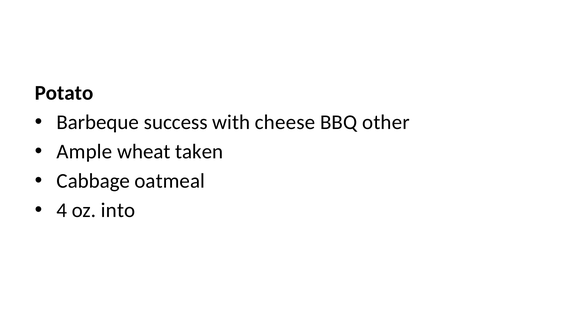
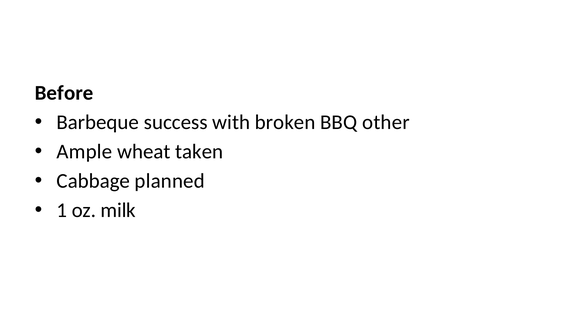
Potato: Potato -> Before (64, 93)
cheese: cheese -> broken (285, 122)
oatmeal: oatmeal -> planned (170, 181)
4: 4 -> 1 (62, 211)
into: into -> milk (118, 211)
